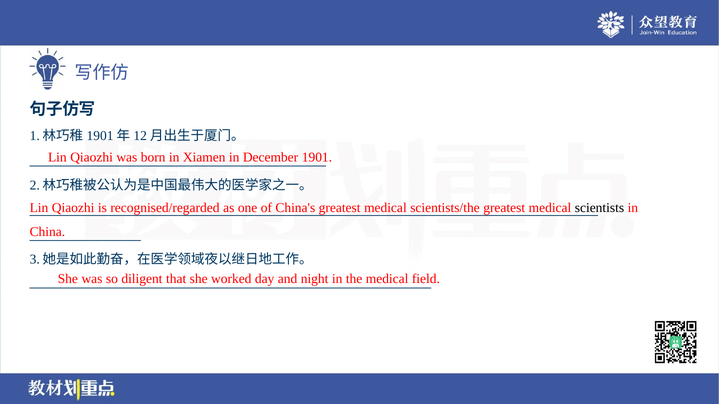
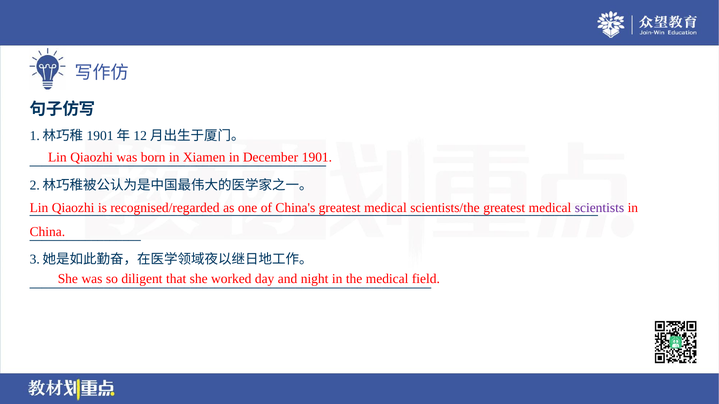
scientists colour: black -> purple (599, 208)
